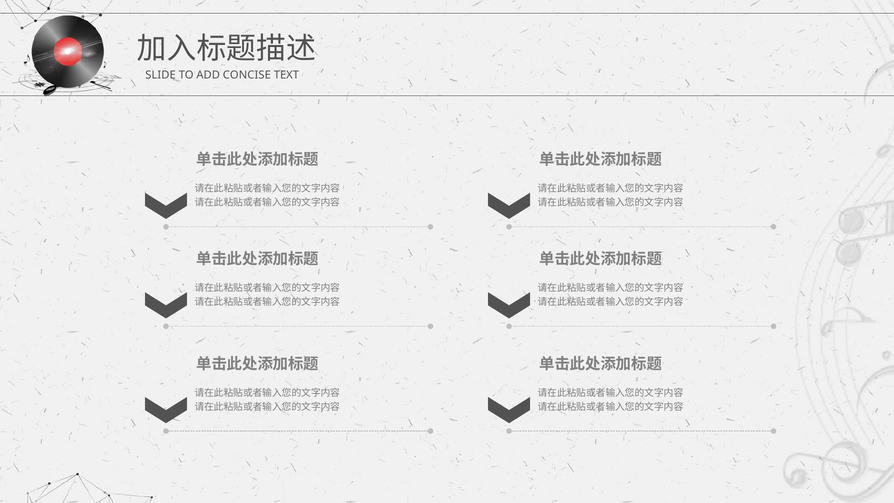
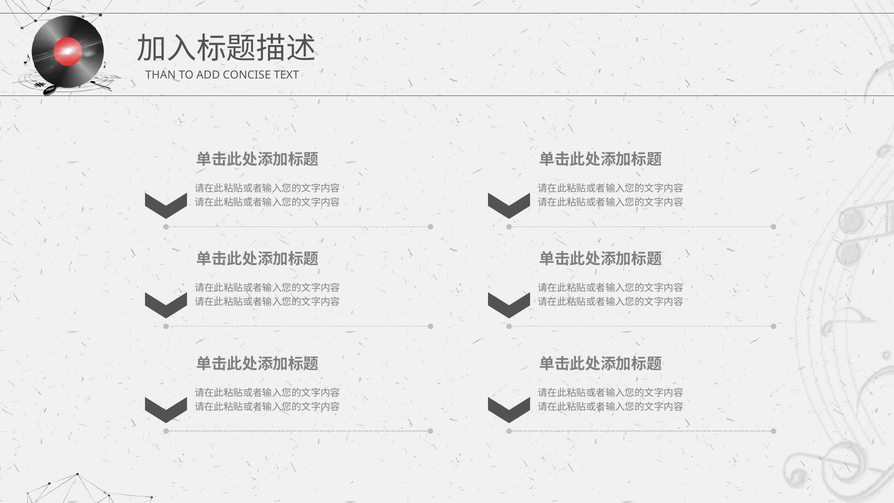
SLIDE: SLIDE -> THAN (161, 75)
